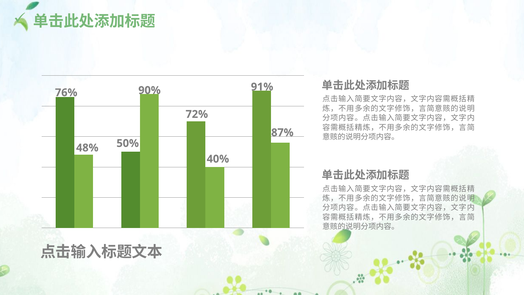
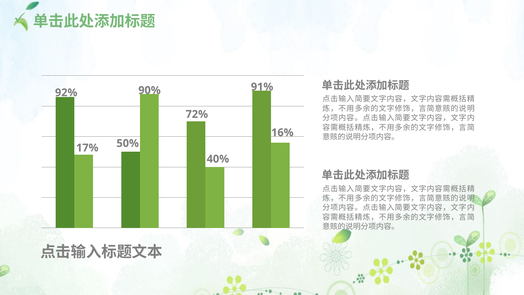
76%: 76% -> 92% (66, 93)
87%: 87% -> 16% (282, 132)
48%: 48% -> 17% (87, 148)
